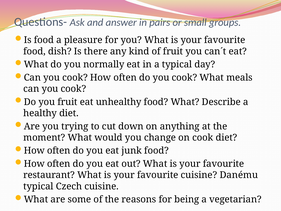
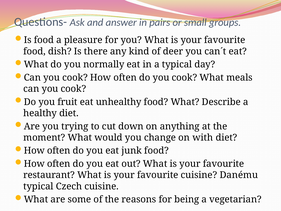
of fruit: fruit -> deer (173, 51)
on cook: cook -> with (203, 137)
